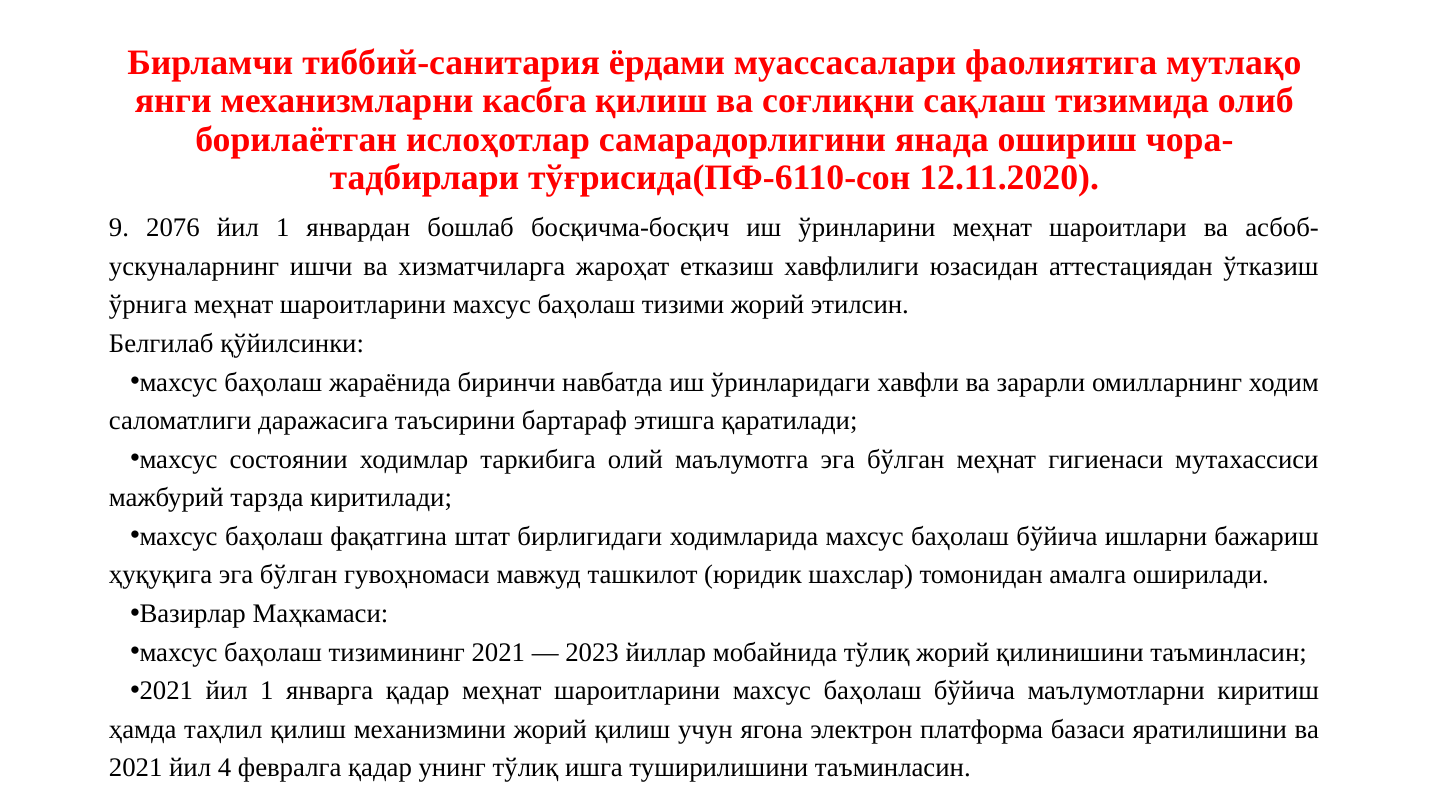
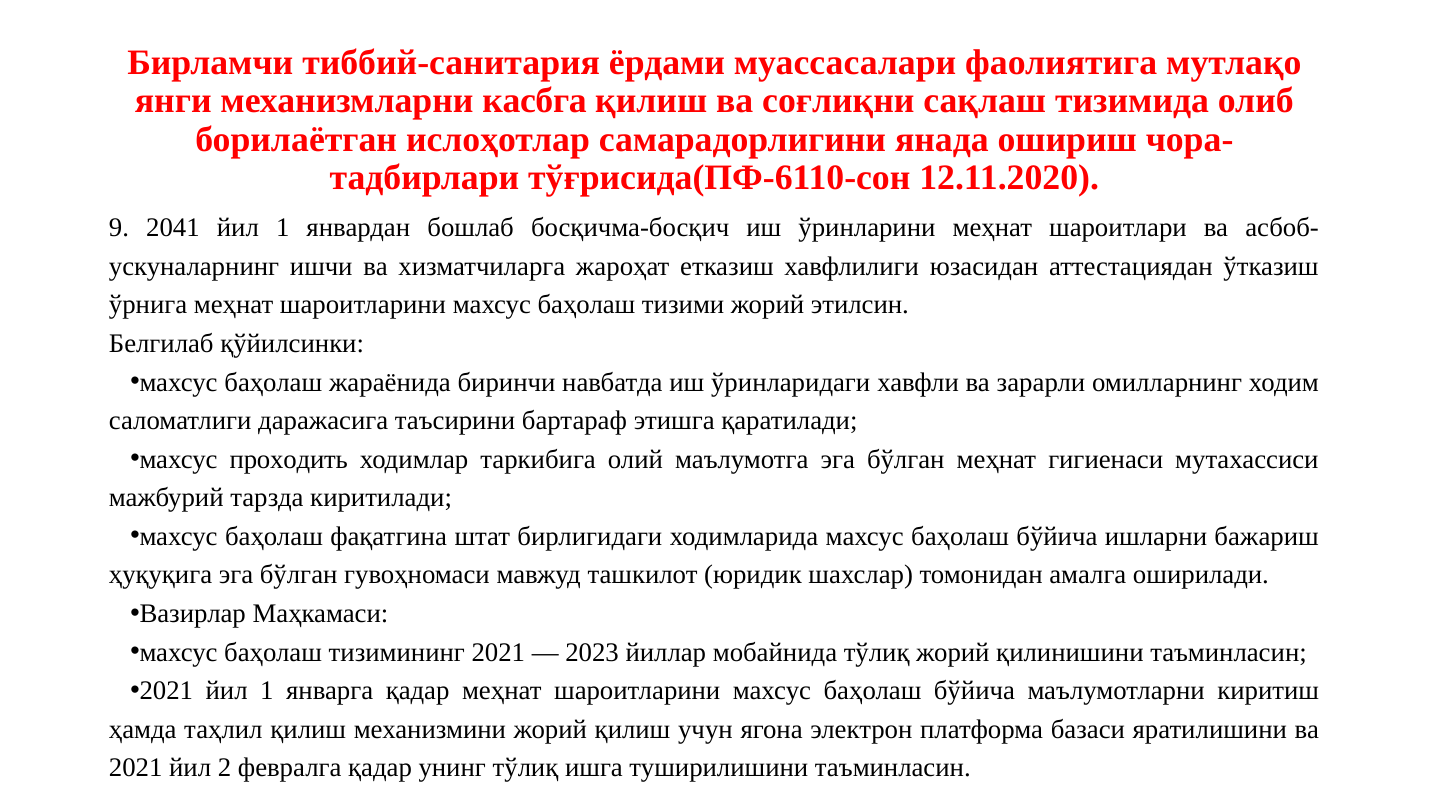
2076: 2076 -> 2041 (173, 228)
состоянии: состоянии -> проходить (289, 459)
4: 4 -> 2 (224, 768)
